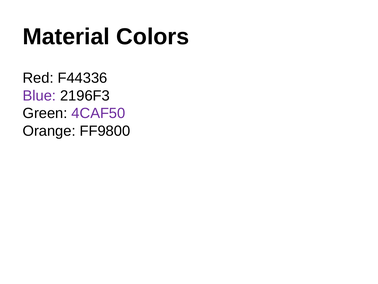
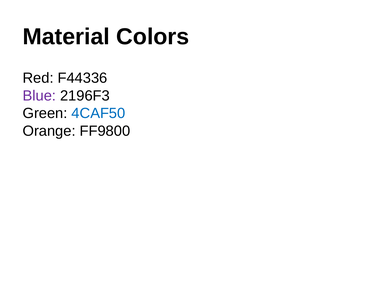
4CAF50 colour: purple -> blue (98, 113)
